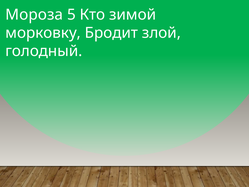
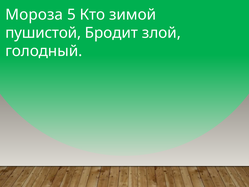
морковку: морковку -> пушистой (43, 33)
